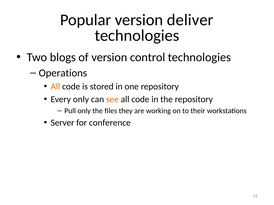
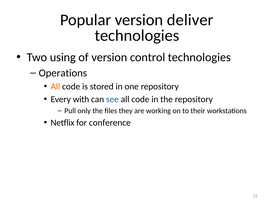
blogs: blogs -> using (63, 57)
Every only: only -> with (81, 100)
see colour: orange -> blue (112, 100)
Server: Server -> Netflix (63, 123)
